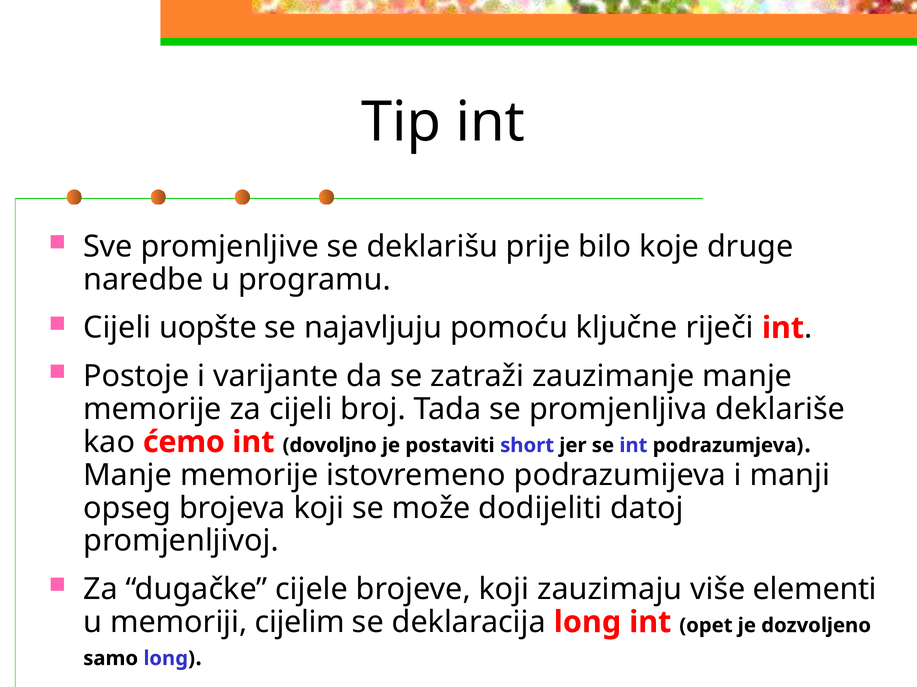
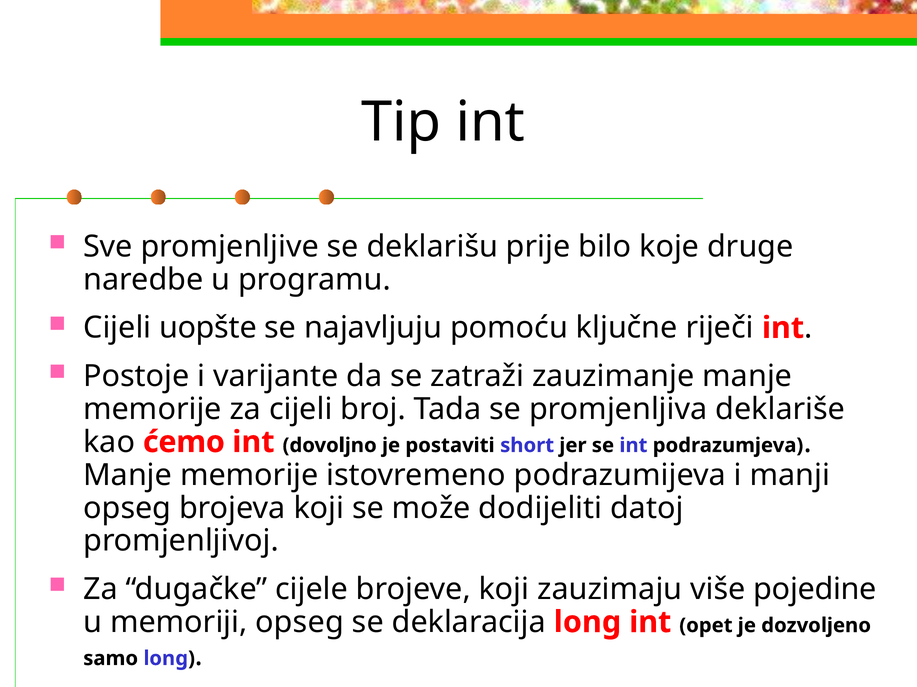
elementi: elementi -> pojedine (815, 590)
memoriji cijelim: cijelim -> opseg (300, 623)
